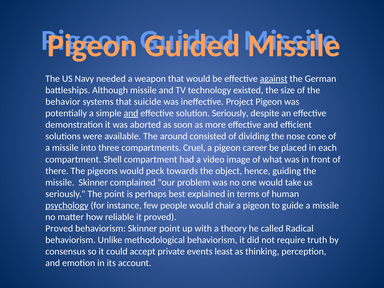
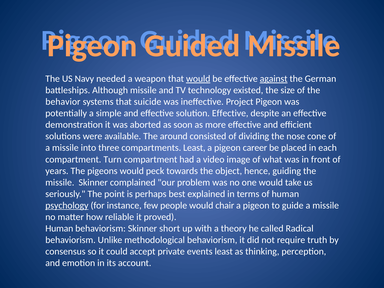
would underline: none -> present (198, 79)
and underline: present -> none (131, 113)
solution Seriously: Seriously -> Effective (230, 113)
compartments Cruel: Cruel -> Least (194, 148)
Shell: Shell -> Turn (113, 159)
there: there -> years (57, 171)
Proved: Proved -> Human (59, 228)
Skinner point: point -> short (170, 228)
